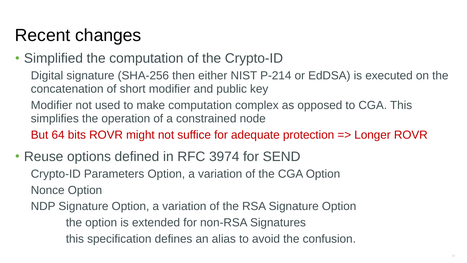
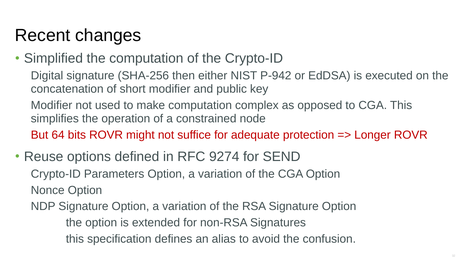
P-214: P-214 -> P-942 (276, 76)
3974: 3974 -> 9274 (224, 156)
